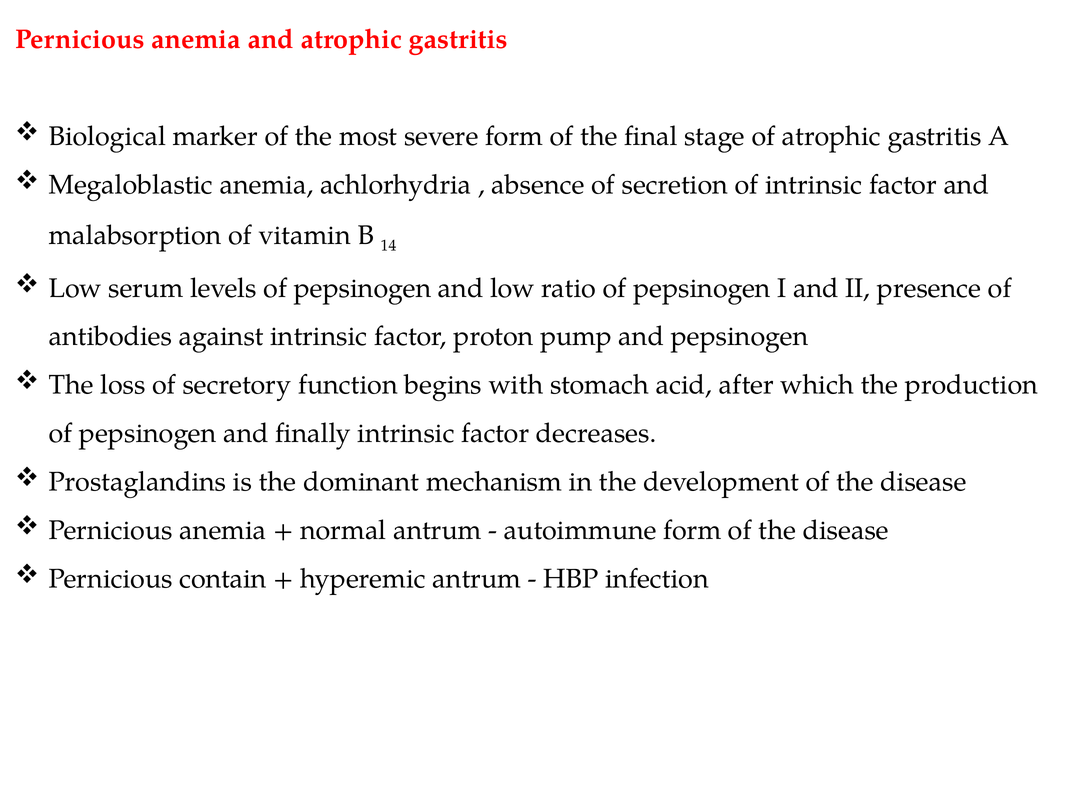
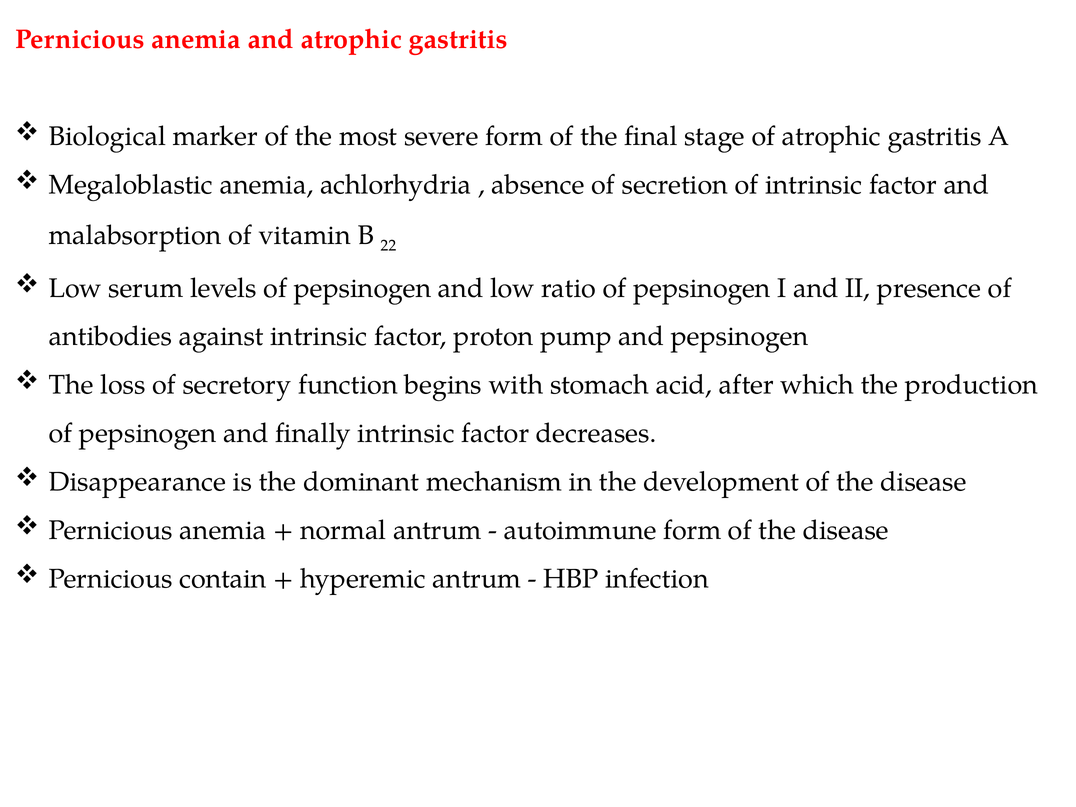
14: 14 -> 22 (389, 246)
Prostaglandins: Prostaglandins -> Disappearance (137, 482)
